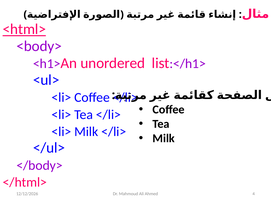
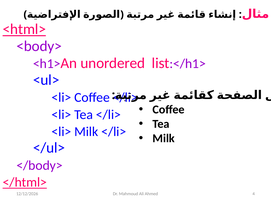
</html> underline: none -> present (25, 183)
